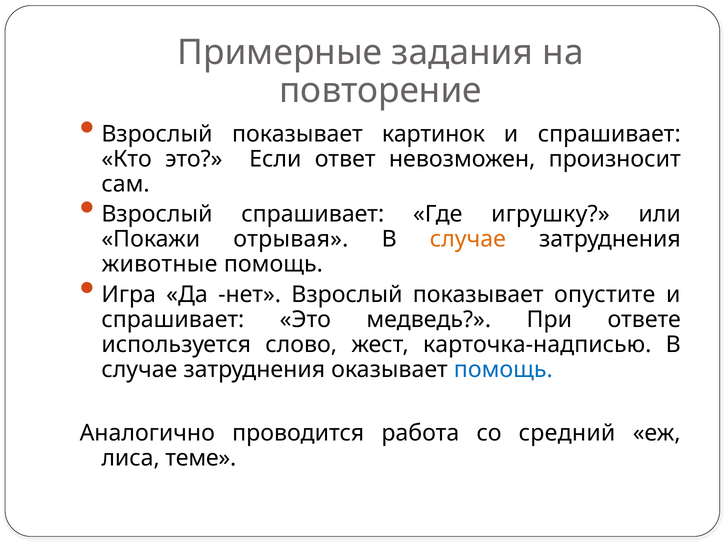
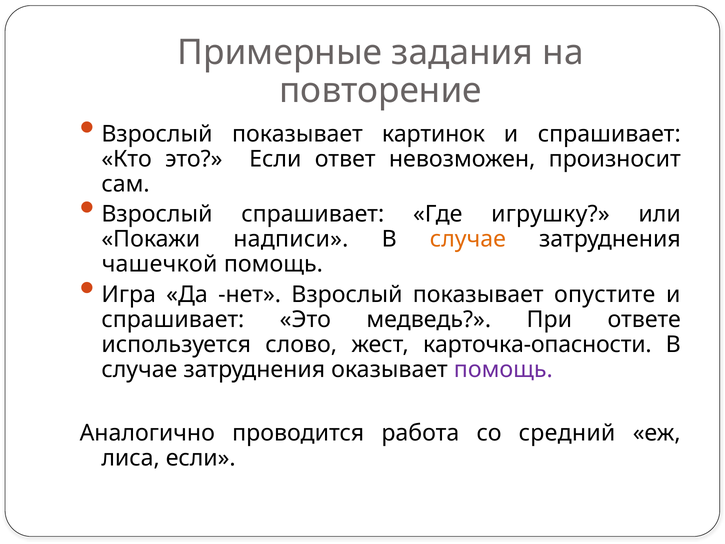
отрывая: отрывая -> надписи (291, 239)
животные: животные -> чашечкой (160, 264)
карточка-надписью: карточка-надписью -> карточка-опасности (537, 344)
помощь colour: blue -> purple (503, 369)
лиса теме: теме -> если (201, 458)
